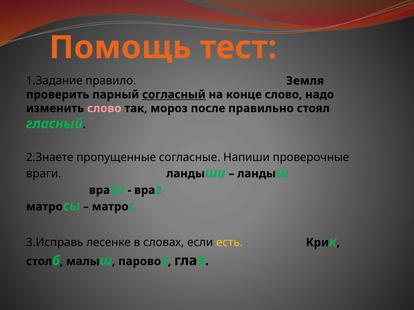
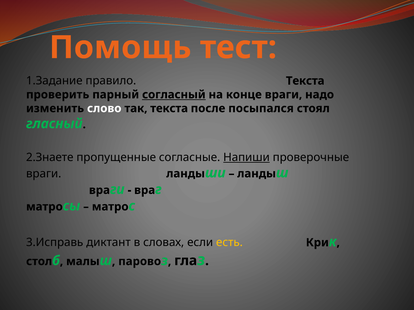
правило Земля: Земля -> Текста (305, 81)
конце слово: слово -> враги (283, 95)
слово colour: pink -> white (104, 109)
так мороз: мороз -> текста (169, 109)
правильно: правильно -> посыпался (261, 109)
Напиши underline: none -> present (246, 158)
лесенке: лесенке -> диктант (109, 243)
